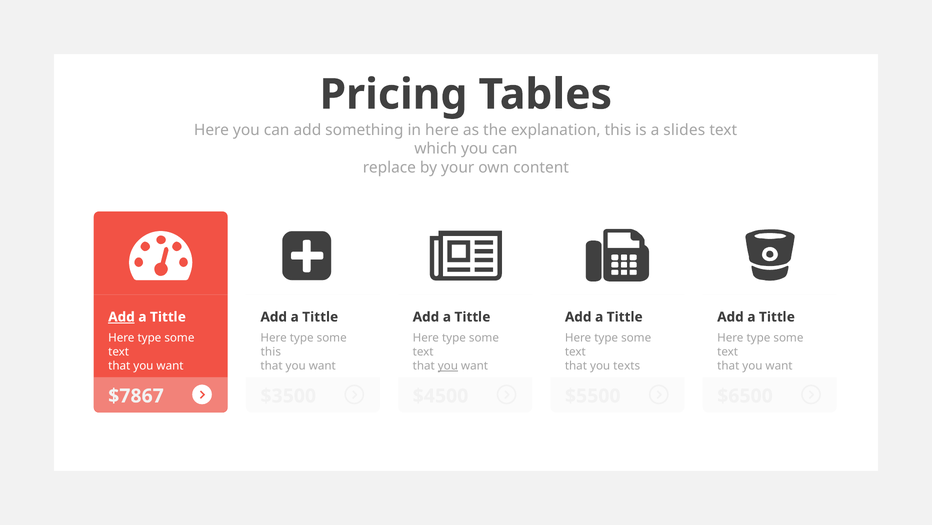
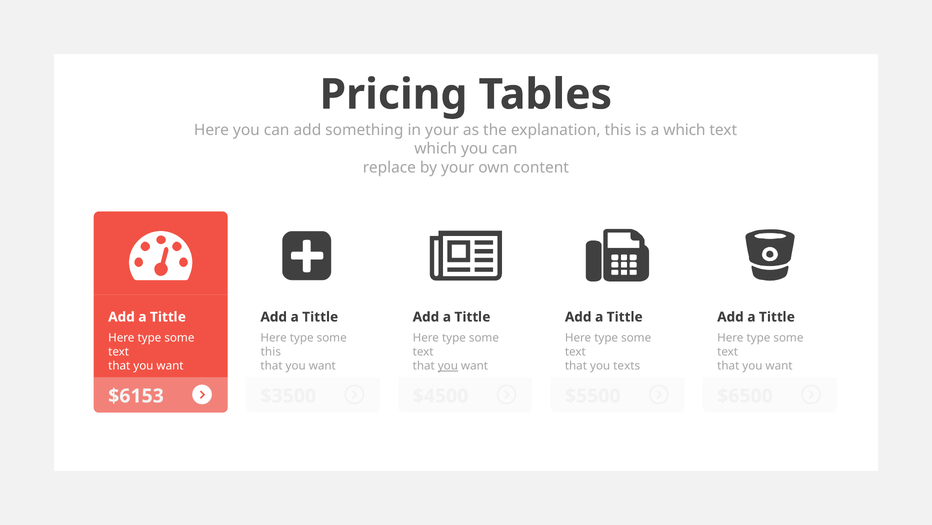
in here: here -> your (442, 130)
a slides: slides -> which (684, 130)
Add underline: present -> none (121, 317)
$7867: $7867 -> $6153 (136, 395)
